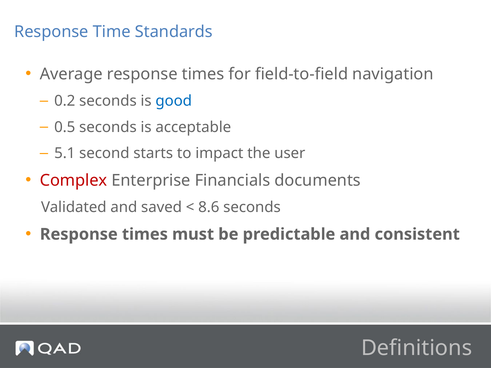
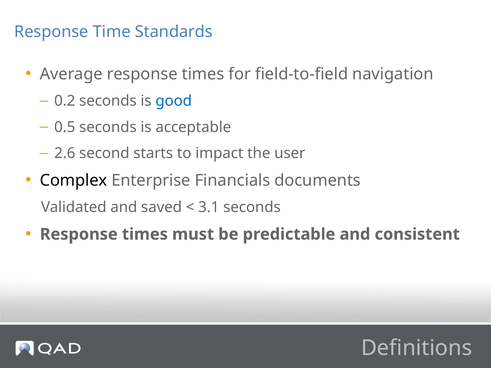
5.1: 5.1 -> 2.6 (65, 153)
Complex colour: red -> black (73, 180)
8.6: 8.6 -> 3.1 (209, 207)
